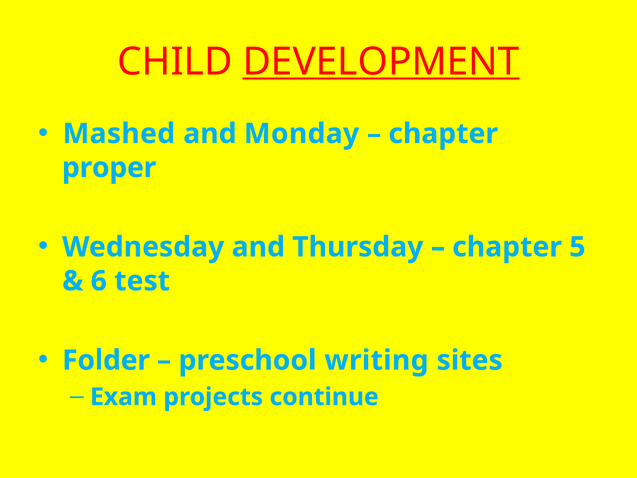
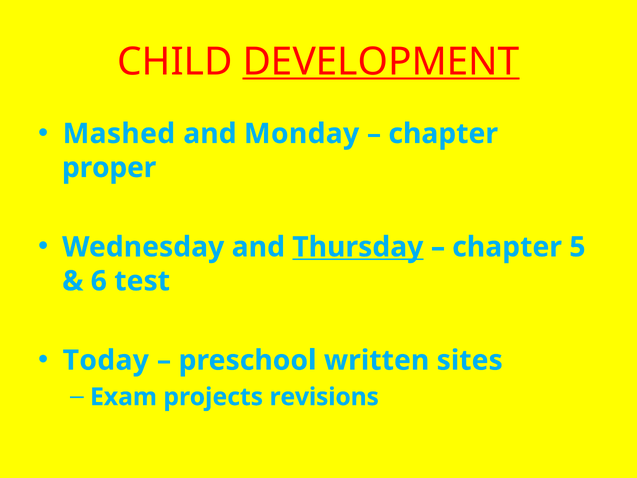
Thursday underline: none -> present (358, 247)
Folder: Folder -> Today (106, 360)
writing: writing -> written (377, 360)
continue: continue -> revisions (324, 397)
